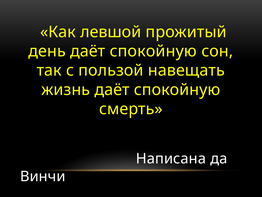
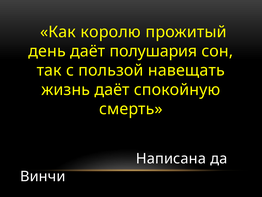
левшой: левшой -> королю (111, 32)
день даёт спокойную: спокойную -> полушария (153, 51)
